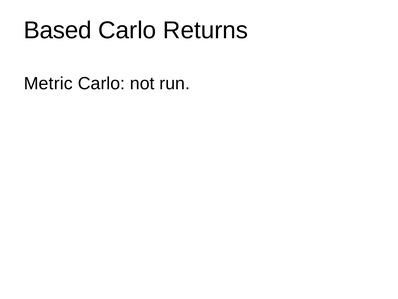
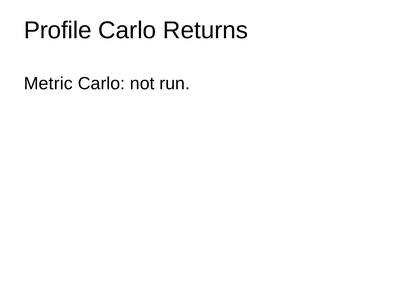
Based: Based -> Profile (58, 30)
